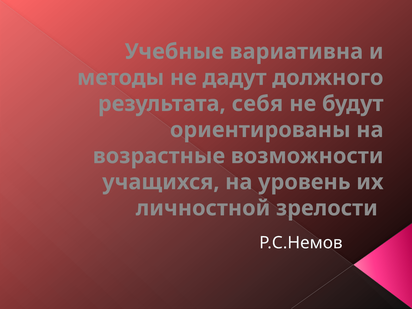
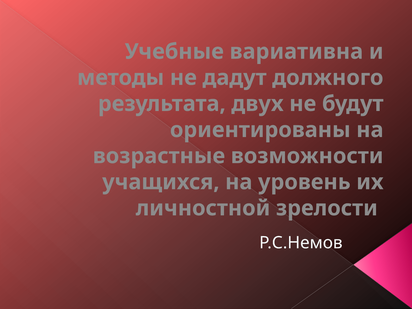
себя: себя -> двух (257, 104)
